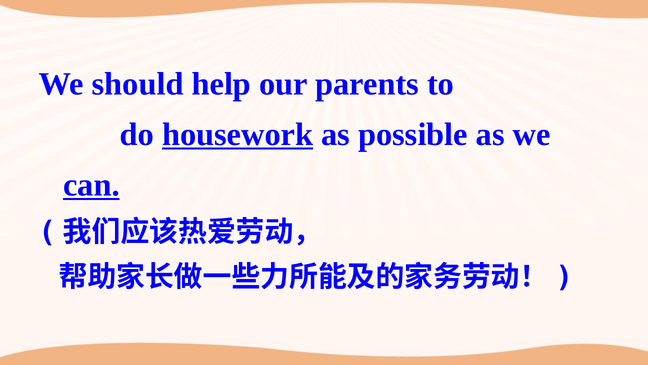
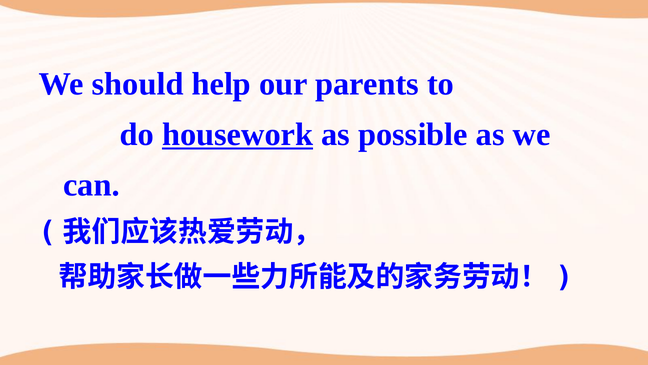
can underline: present -> none (91, 185)
